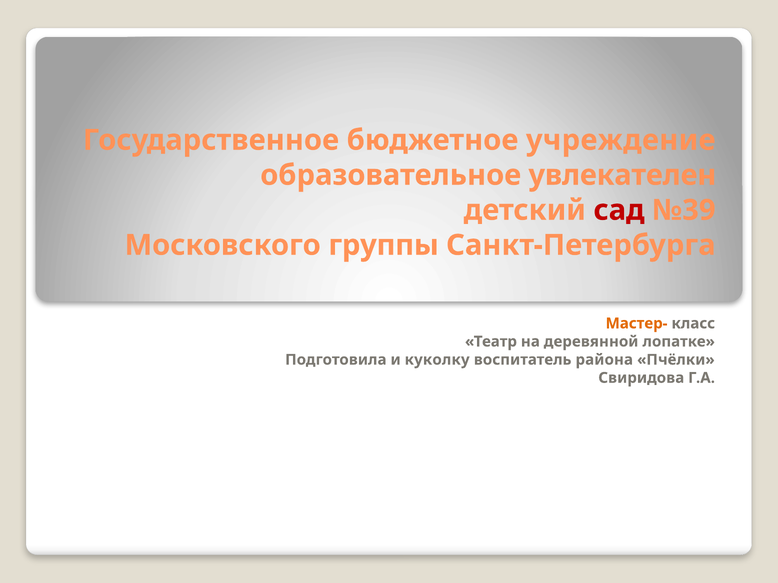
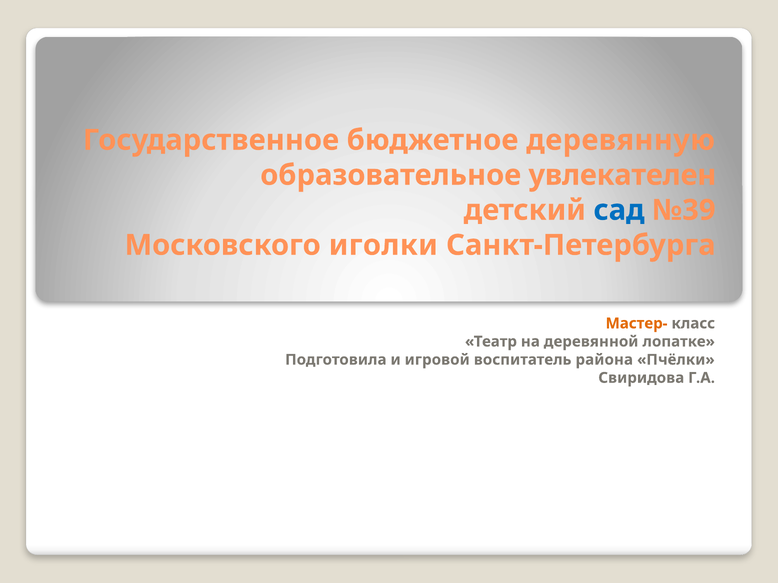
учреждение: учреждение -> деревянную (621, 140)
сад colour: red -> blue (619, 210)
группы: группы -> иголки (383, 245)
куколку: куколку -> игровой (437, 360)
